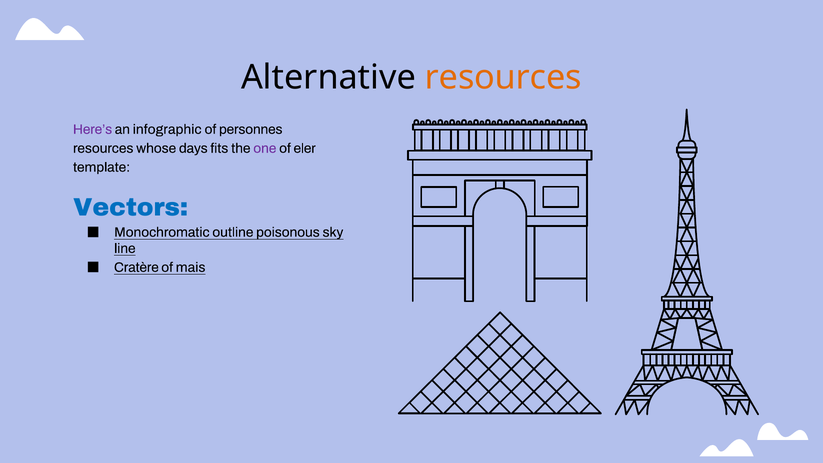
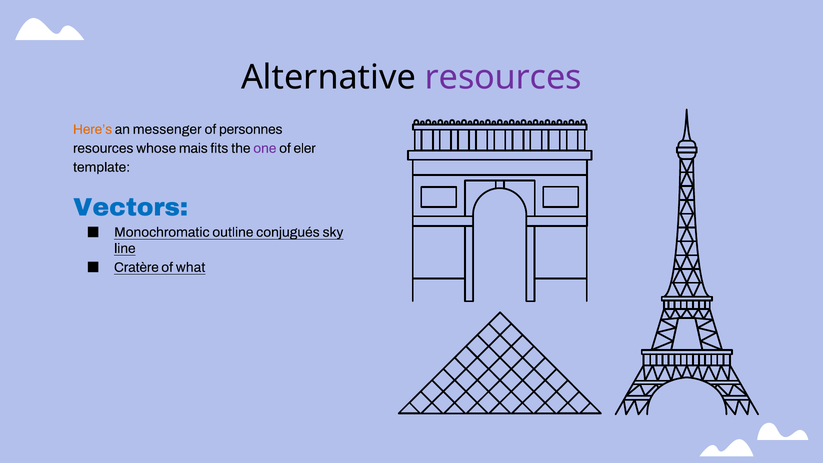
resources colour: orange -> purple (503, 77)
Here’s colour: purple -> orange (93, 129)
infographic: infographic -> messenger (167, 129)
days: days -> mais (193, 148)
poisonous: poisonous -> conjugués (288, 232)
mais: mais -> what (191, 267)
